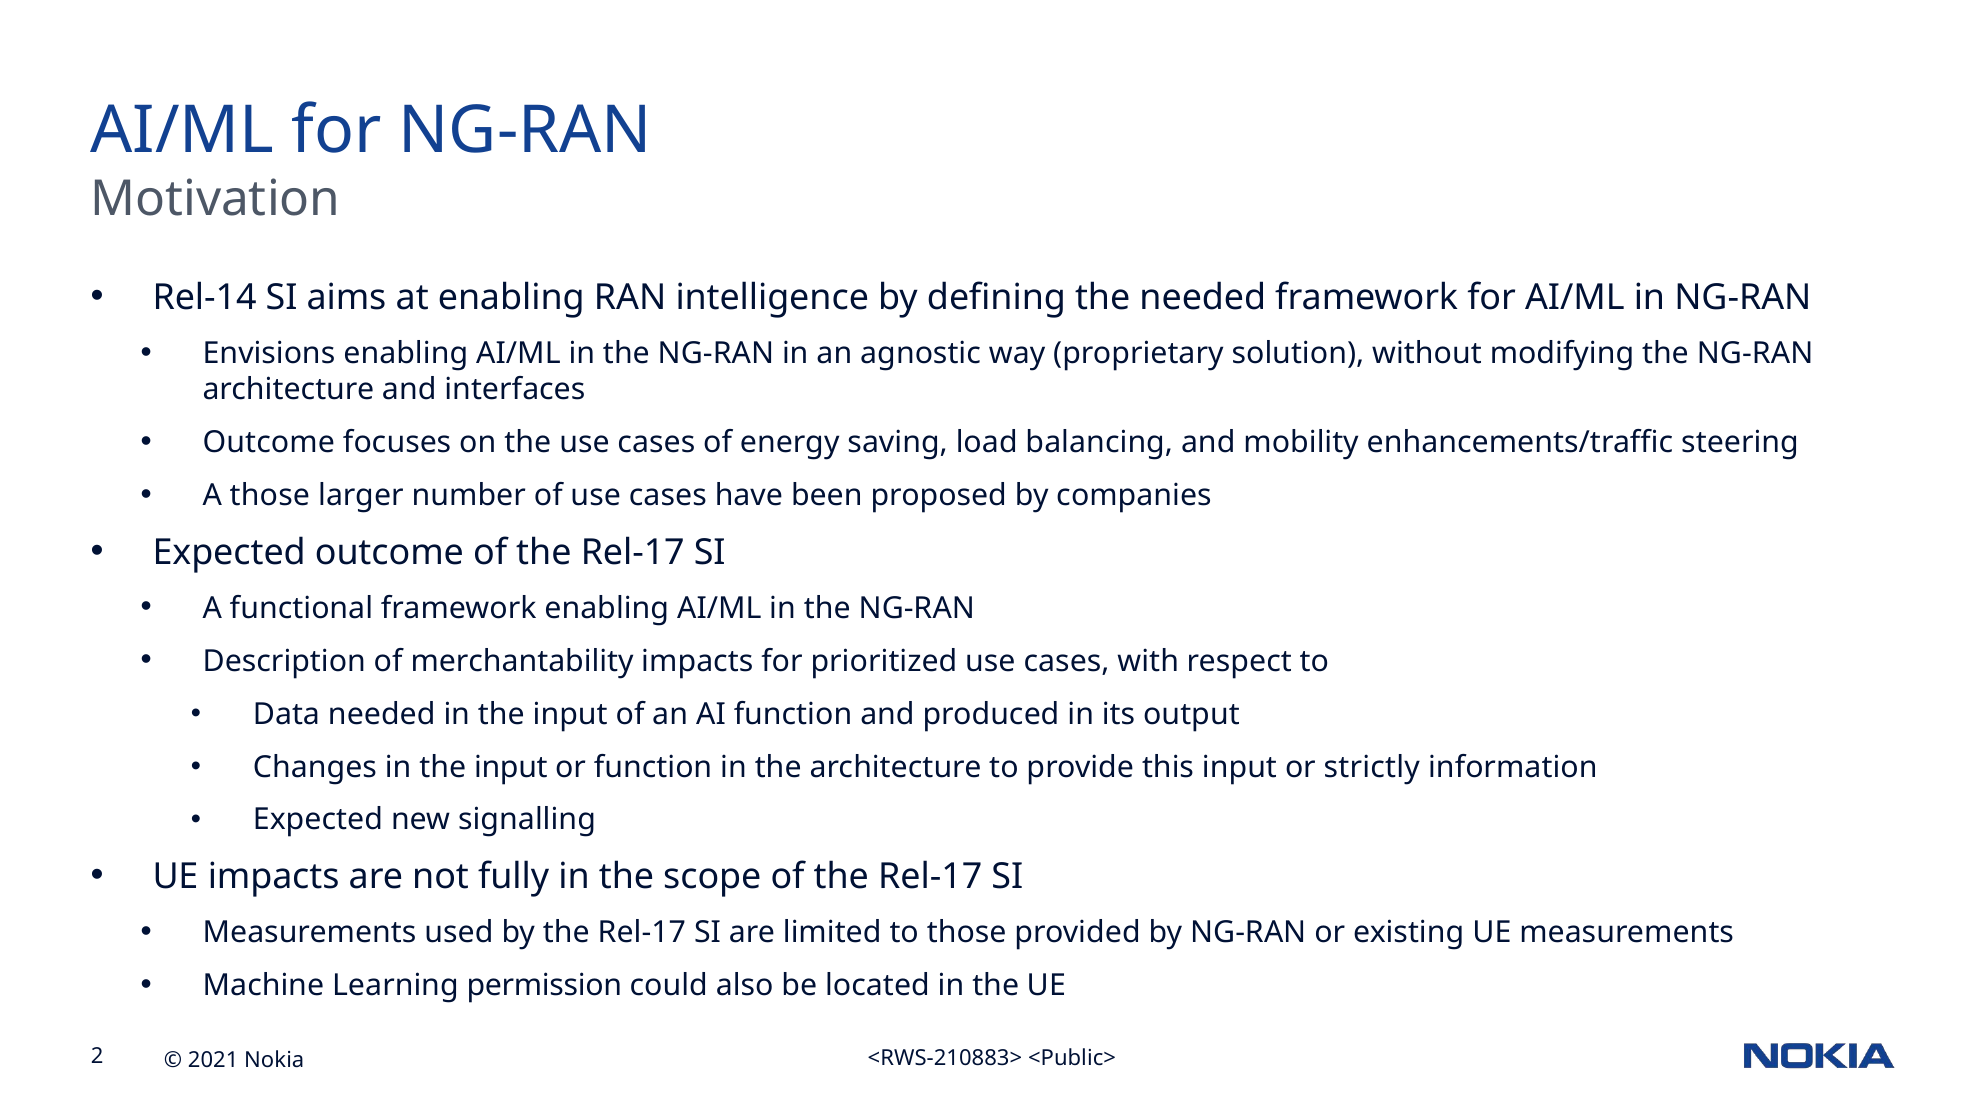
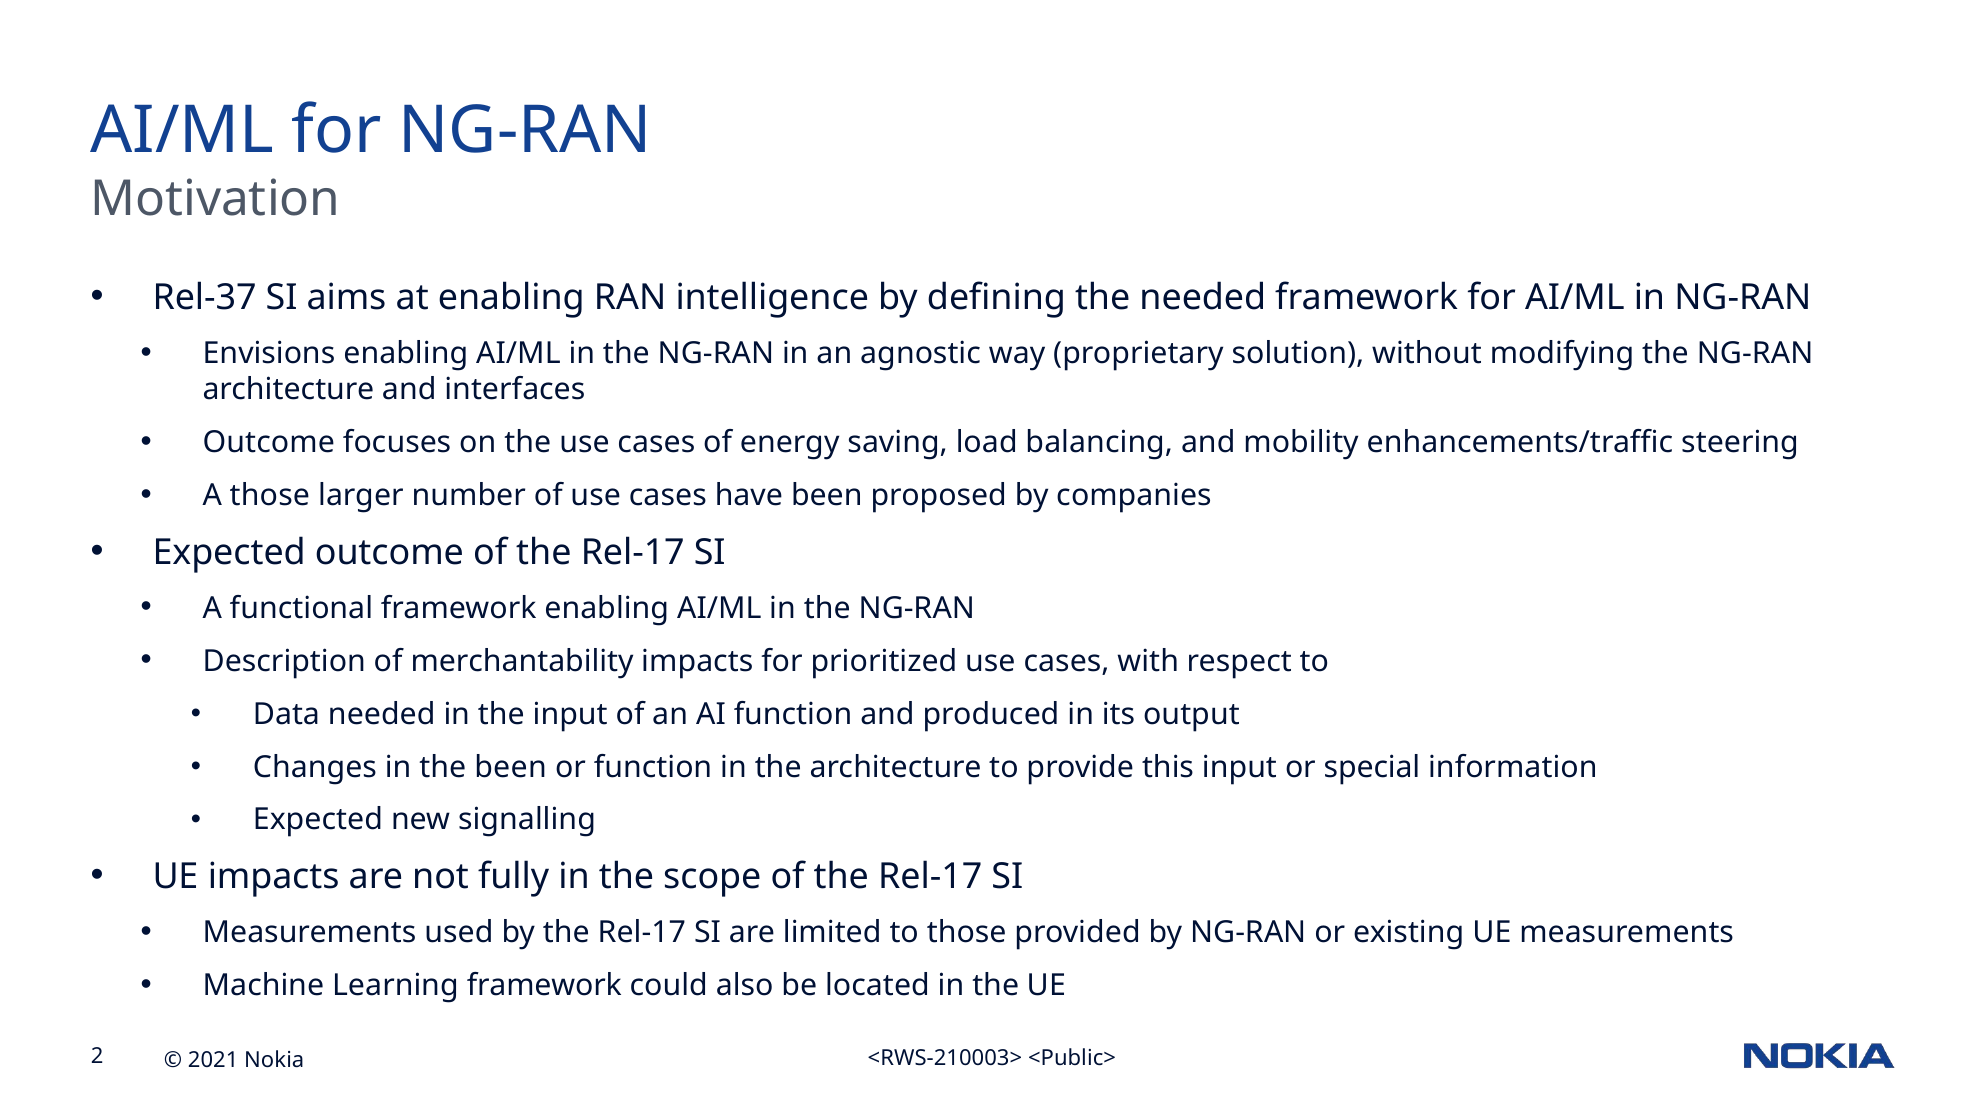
Rel-14: Rel-14 -> Rel-37 (205, 297)
Changes in the input: input -> been (511, 767)
strictly: strictly -> special (1372, 767)
Learning permission: permission -> framework (544, 986)
<RWS-210883>: <RWS-210883> -> <RWS-210003> (945, 1058)
